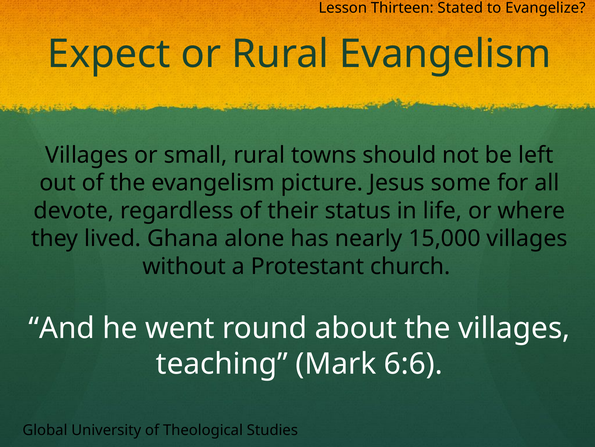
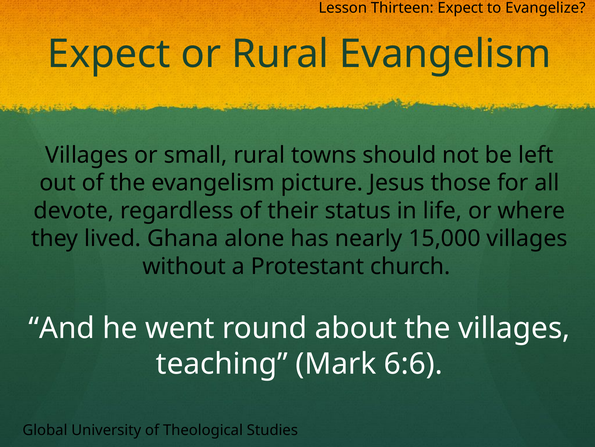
Thirteen Stated: Stated -> Expect (460, 8)
some: some -> those (461, 183)
